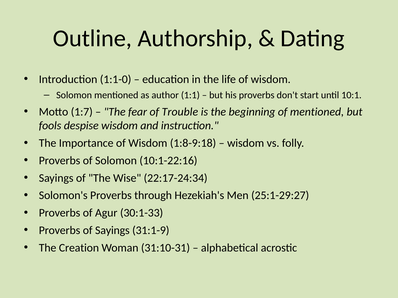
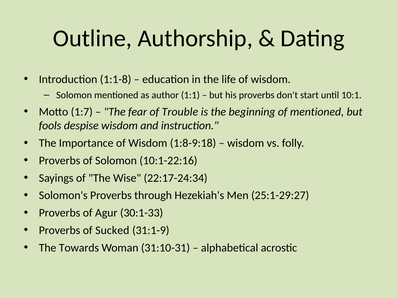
1:1-0: 1:1-0 -> 1:1-8 (116, 79)
of Sayings: Sayings -> Sucked (112, 231)
Creation: Creation -> Towards (79, 248)
